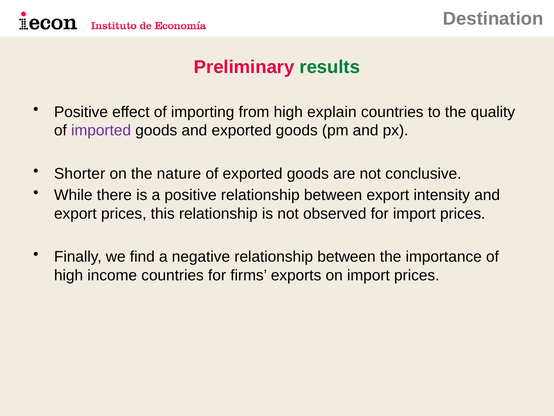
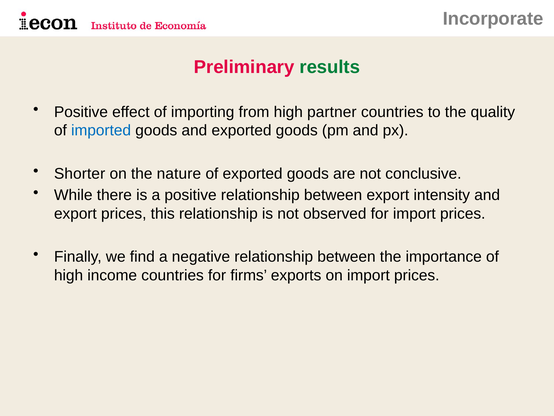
Destination: Destination -> Incorporate (493, 19)
explain: explain -> partner (332, 112)
imported colour: purple -> blue (101, 130)
